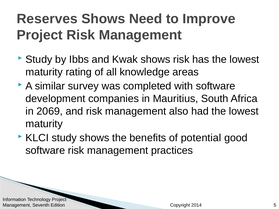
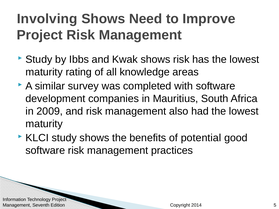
Reserves: Reserves -> Involving (47, 19)
2069: 2069 -> 2009 (50, 111)
